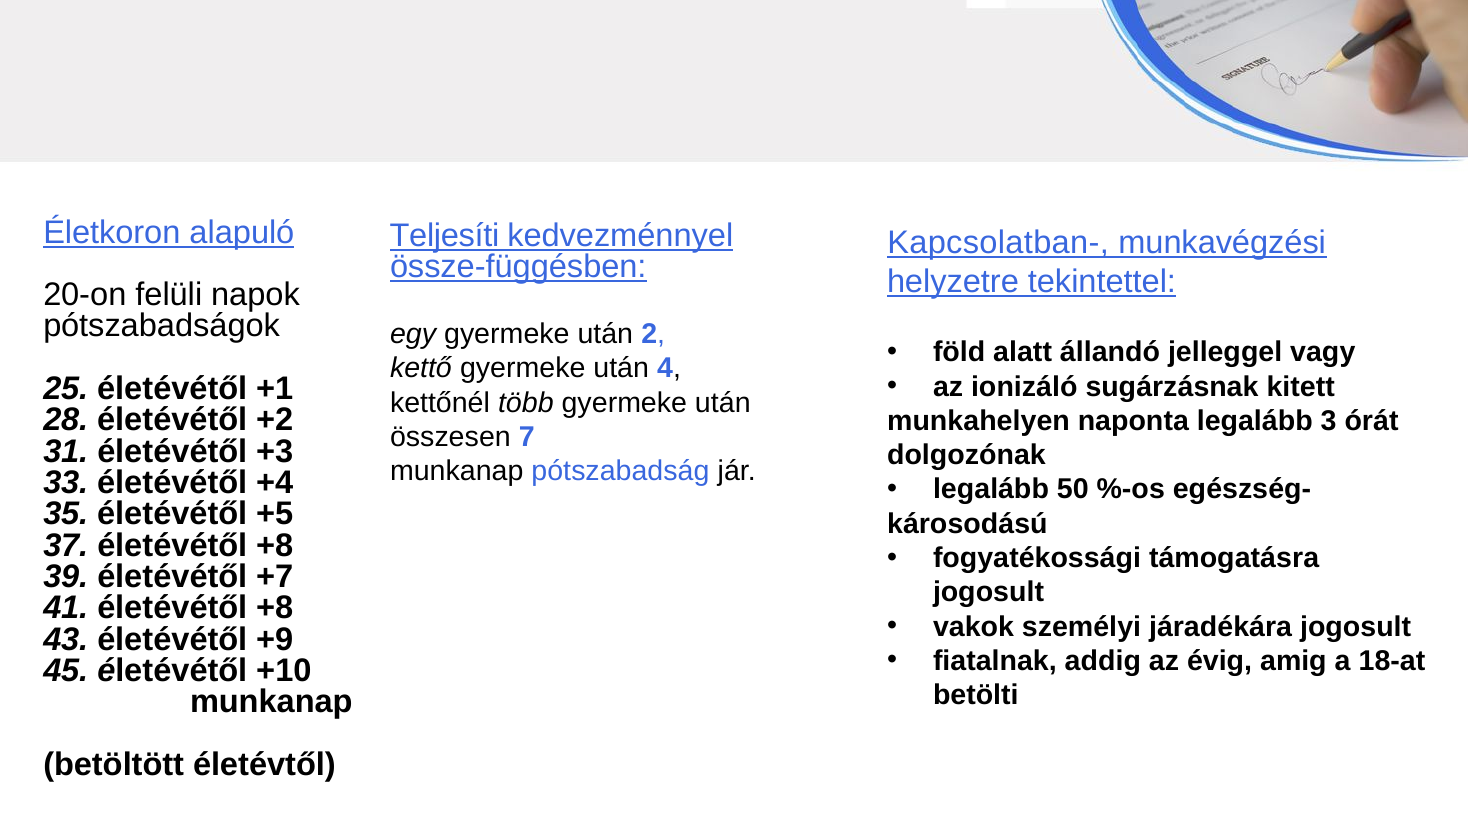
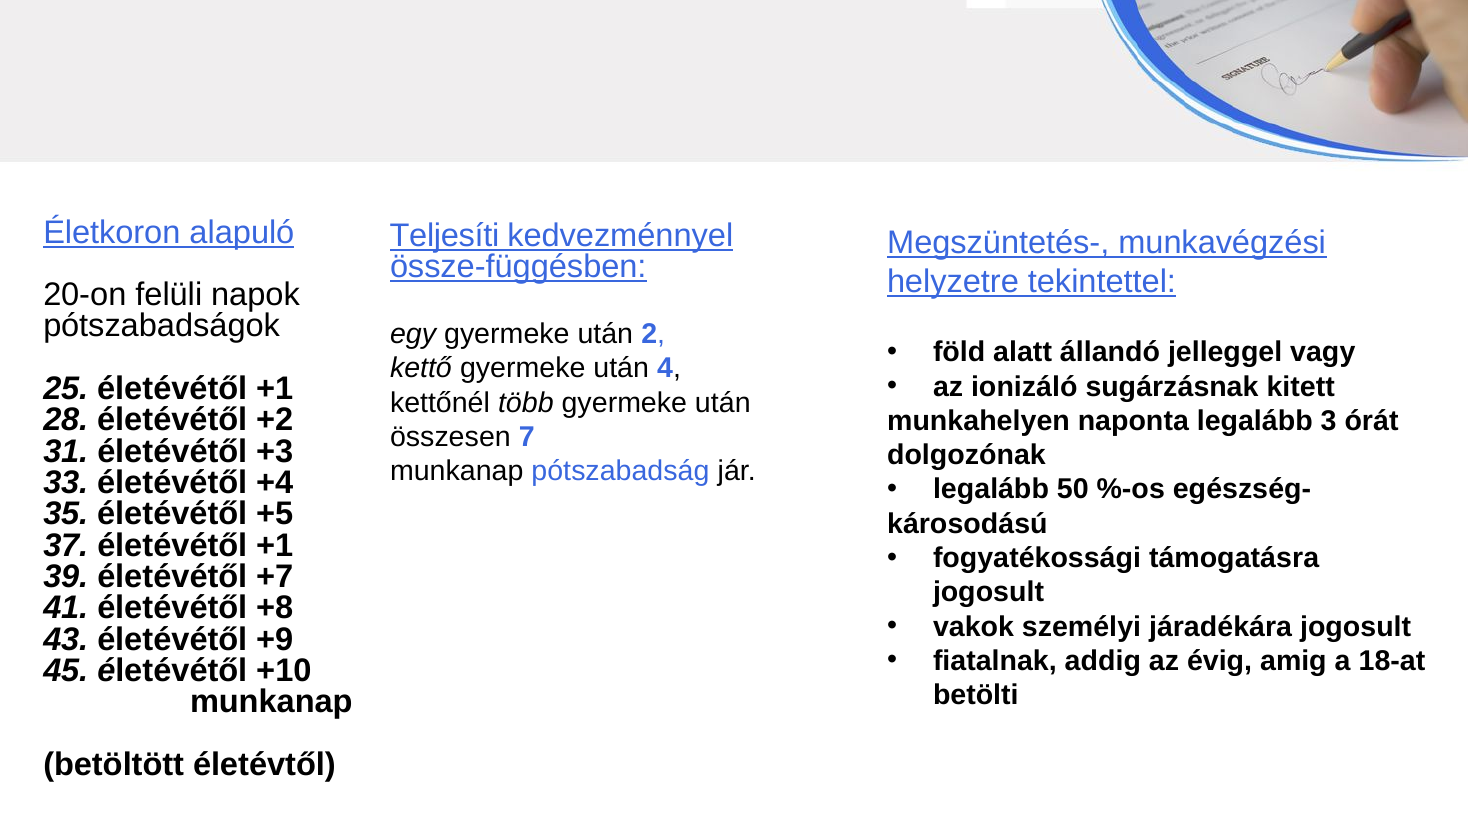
Kapcsolatban-: Kapcsolatban- -> Megszüntetés- (998, 243)
37 életévétől +8: +8 -> +1 (275, 545)
